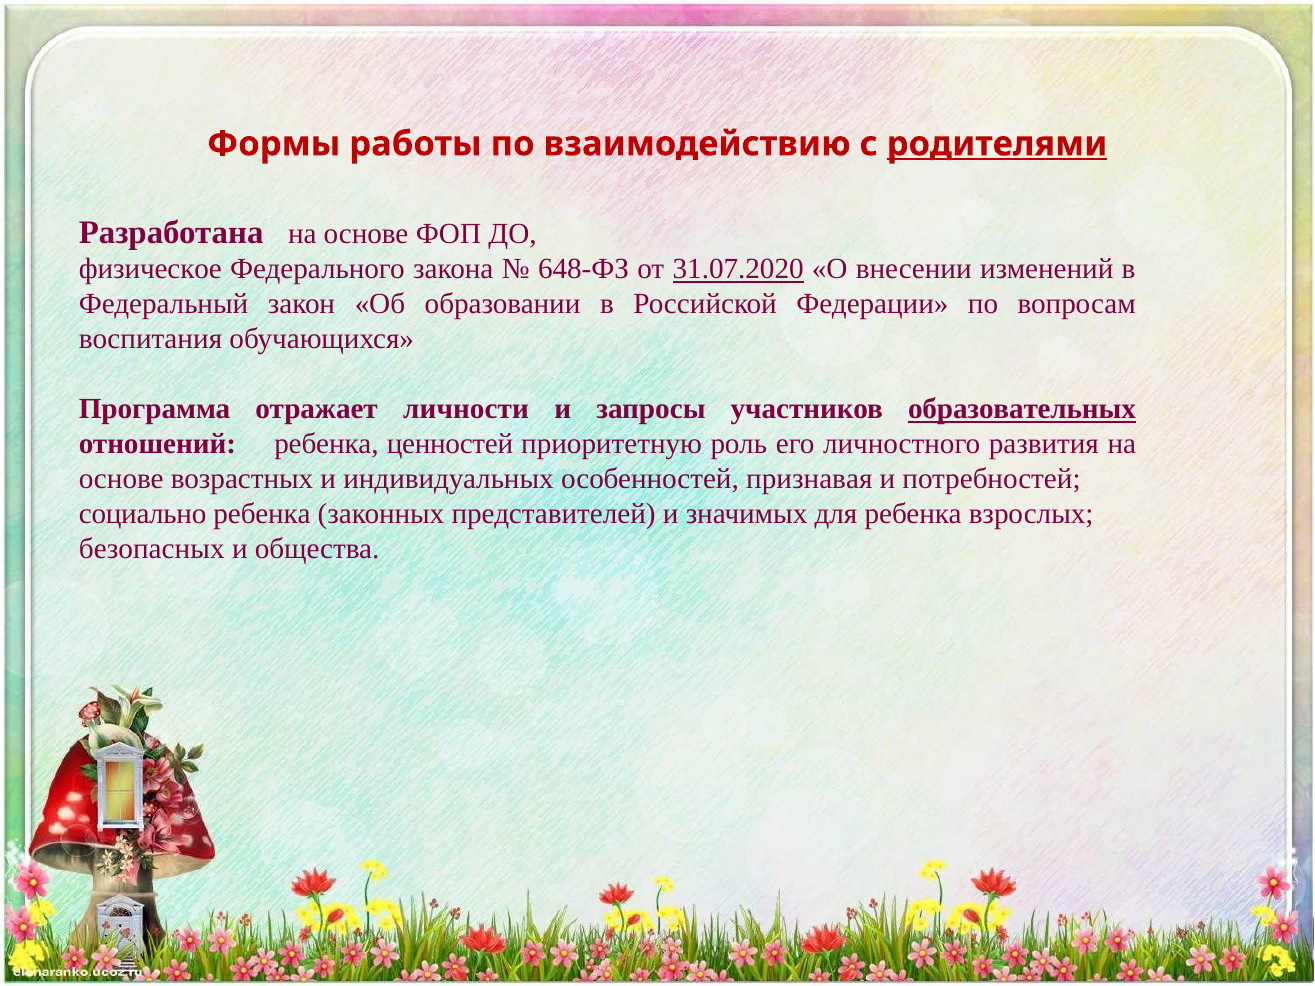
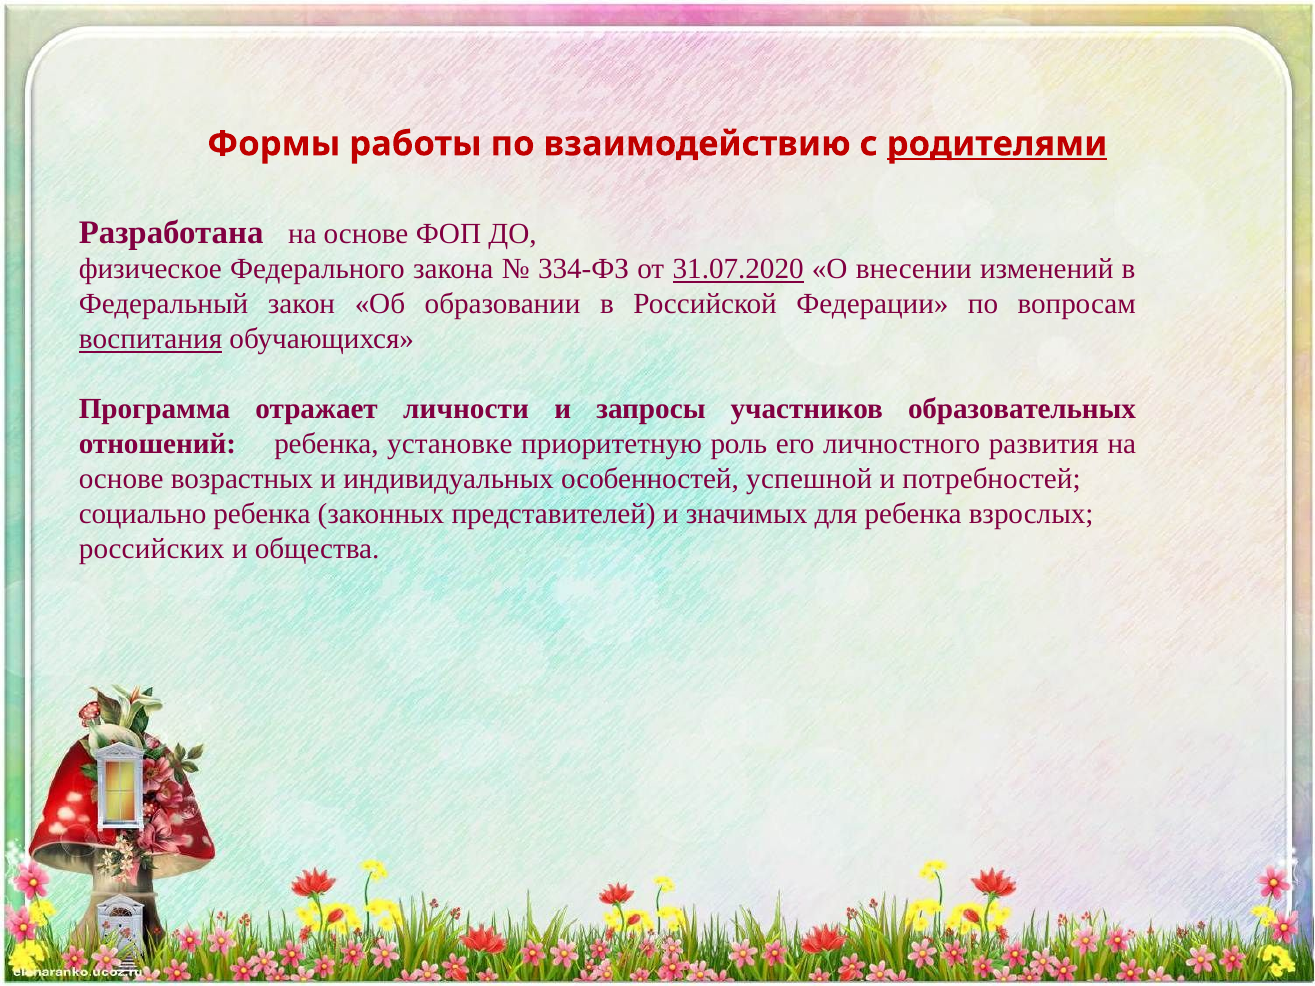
648-ФЗ: 648-ФЗ -> 334-ФЗ (584, 269)
воспитания underline: none -> present (151, 339)
образовательных underline: present -> none (1022, 409)
ценностей: ценностей -> установке (450, 444)
признавая: признавая -> успешной (809, 479)
безопасных: безопасных -> российских (152, 549)
